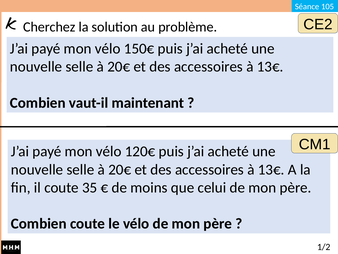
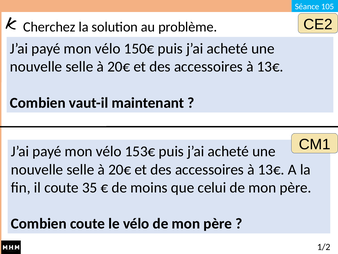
120€: 120€ -> 153€ (140, 151)
